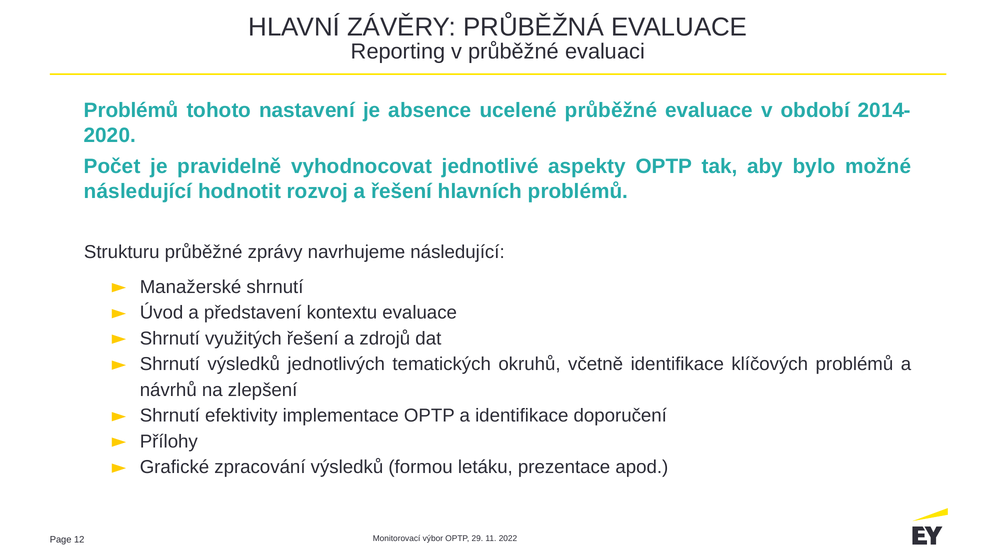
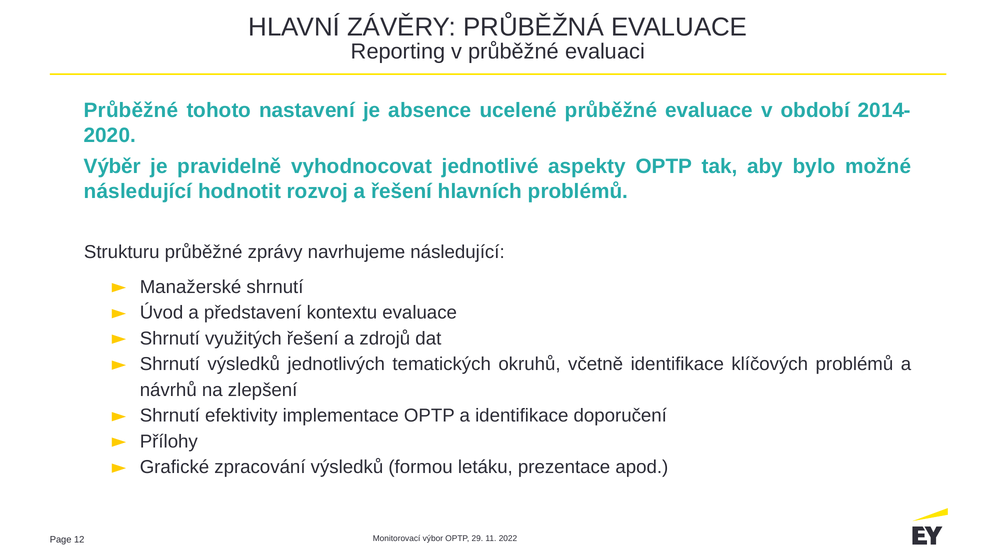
Problémů: Problémů -> Průběžné (131, 110)
Počet: Počet -> Výběr (112, 166)
